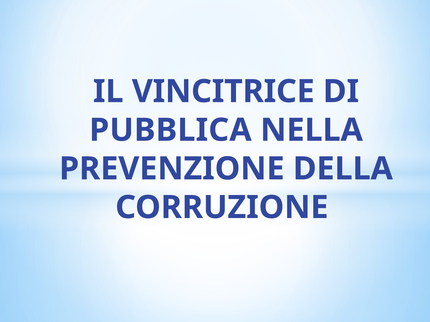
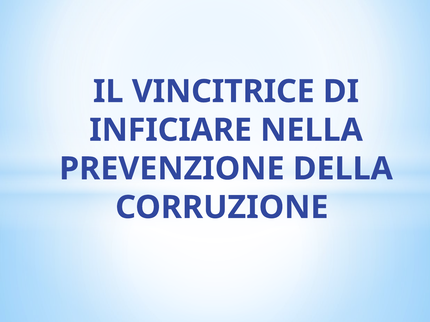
PUBBLICA: PUBBLICA -> INFICIARE (171, 130)
